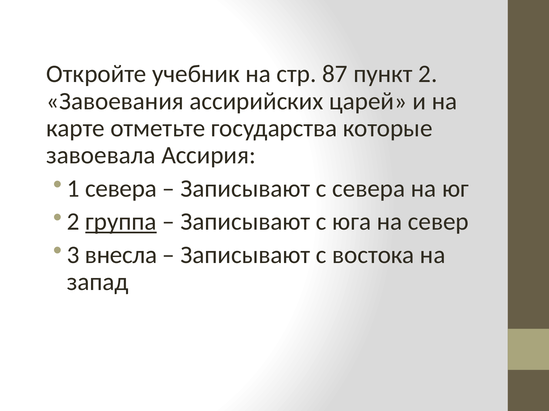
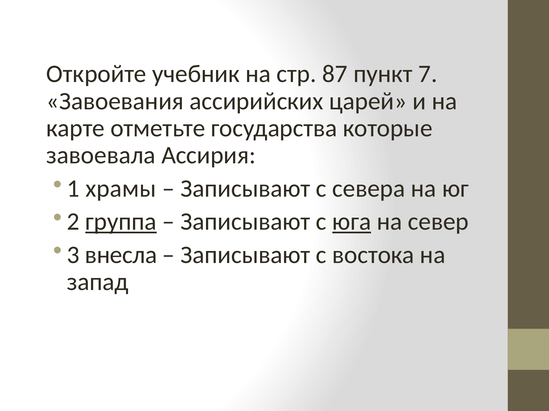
пункт 2: 2 -> 7 (428, 74)
1 севера: севера -> храмы (121, 189)
юга underline: none -> present (352, 222)
